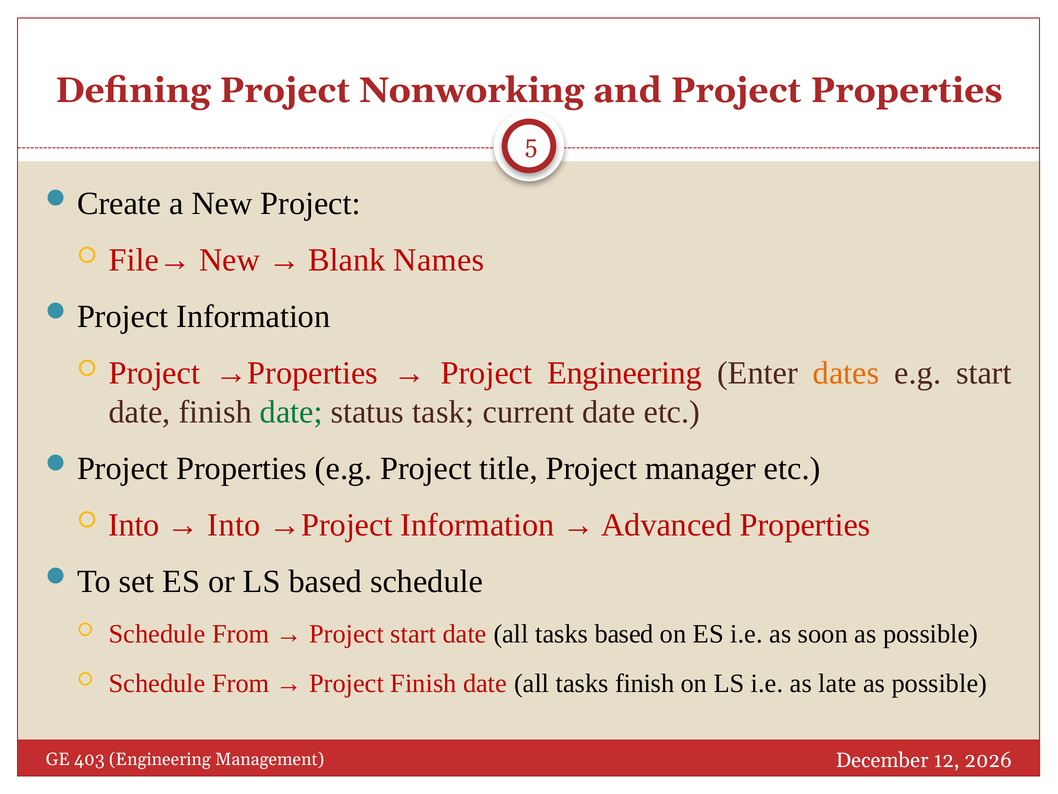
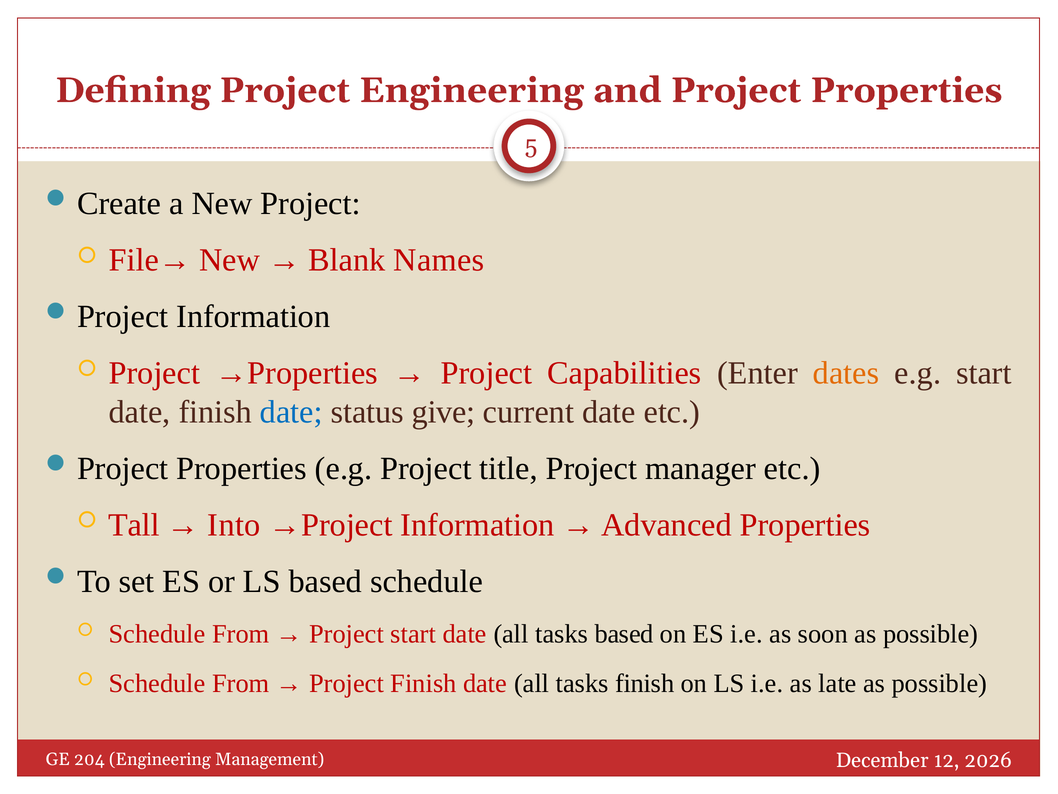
Project Nonworking: Nonworking -> Engineering (471, 90)
Project Engineering: Engineering -> Capabilities (624, 373)
date colour: green -> blue (291, 412)
task: task -> give (444, 412)
Into: Into -> Tall (134, 525)
403: 403 -> 204 (89, 759)
